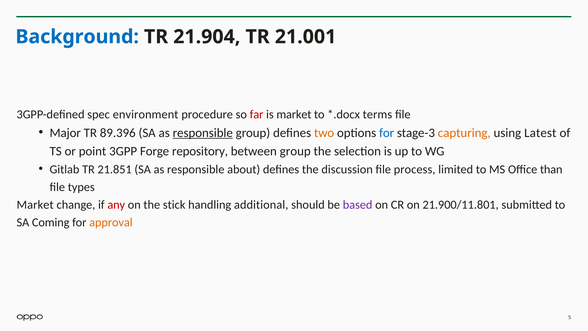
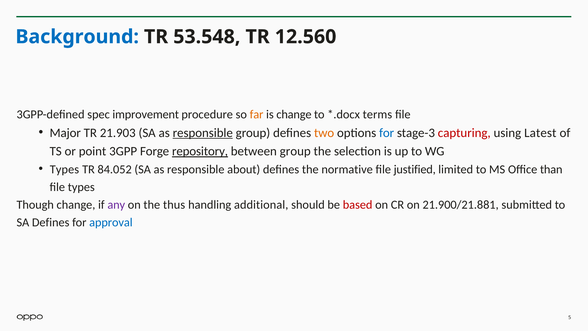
21.904: 21.904 -> 53.548 (207, 37)
21.001: 21.001 -> 12.560 (306, 37)
environment: environment -> improvement (146, 114)
far colour: red -> orange (257, 114)
is market: market -> change (294, 114)
89.396: 89.396 -> 21.903 (118, 133)
capturing colour: orange -> red (464, 133)
repository underline: none -> present (200, 151)
Gitlab: Gitlab -> Types (64, 169)
21.851: 21.851 -> 84.052 (115, 169)
discussion: discussion -> normative (347, 169)
process: process -> justified (415, 169)
Market: Market -> Though (35, 204)
any colour: red -> purple (116, 204)
stick: stick -> thus (174, 204)
based colour: purple -> red (358, 204)
21.900/11.801: 21.900/11.801 -> 21.900/21.881 (461, 204)
SA Coming: Coming -> Defines (51, 222)
approval colour: orange -> blue (111, 222)
